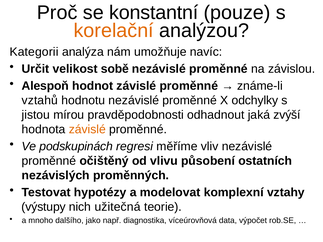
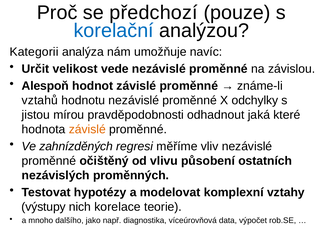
konstantní: konstantní -> předchozí (154, 13)
korelační colour: orange -> blue (114, 31)
sobě: sobě -> vede (115, 69)
zvýší: zvýší -> které (287, 115)
podskupinách: podskupinách -> zahnízděných (76, 147)
užitečná: užitečná -> korelace (118, 207)
